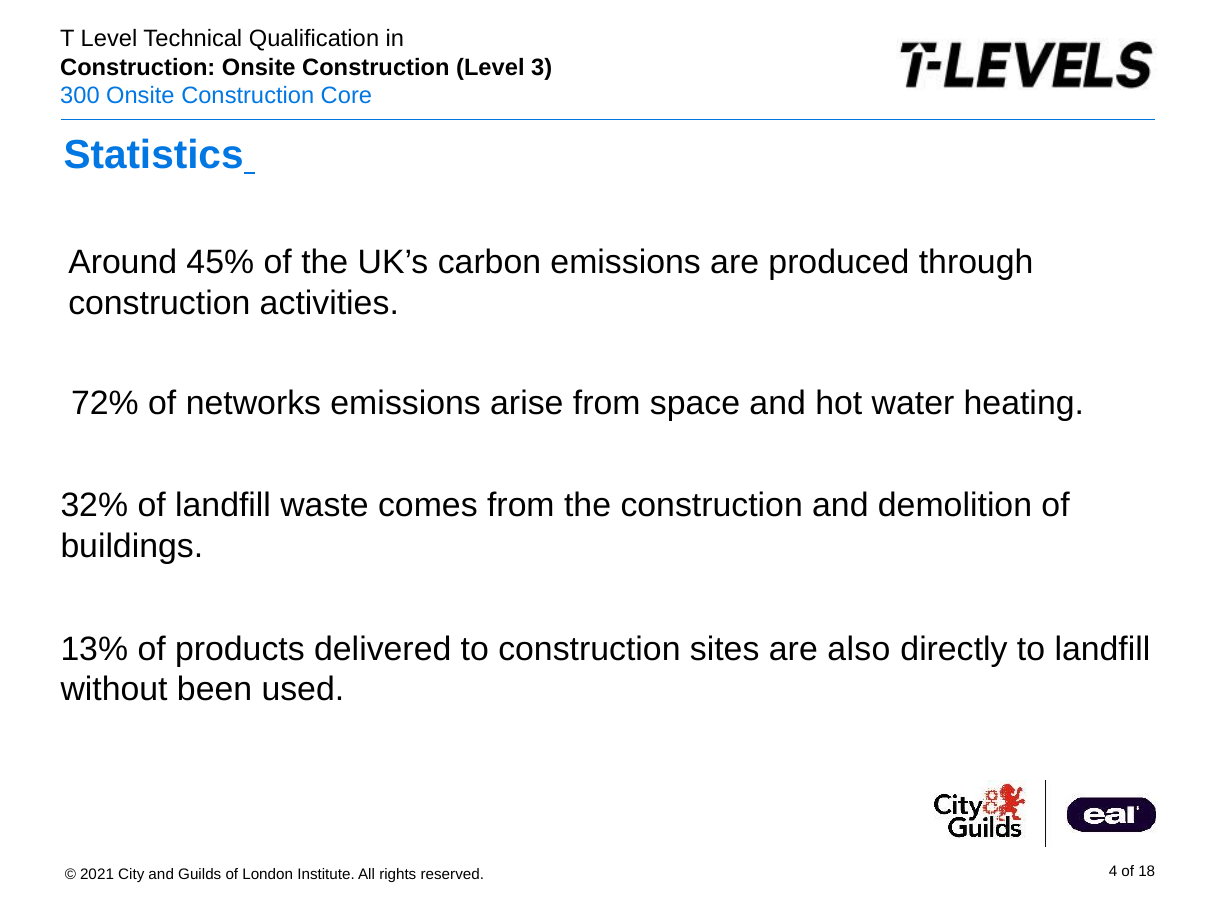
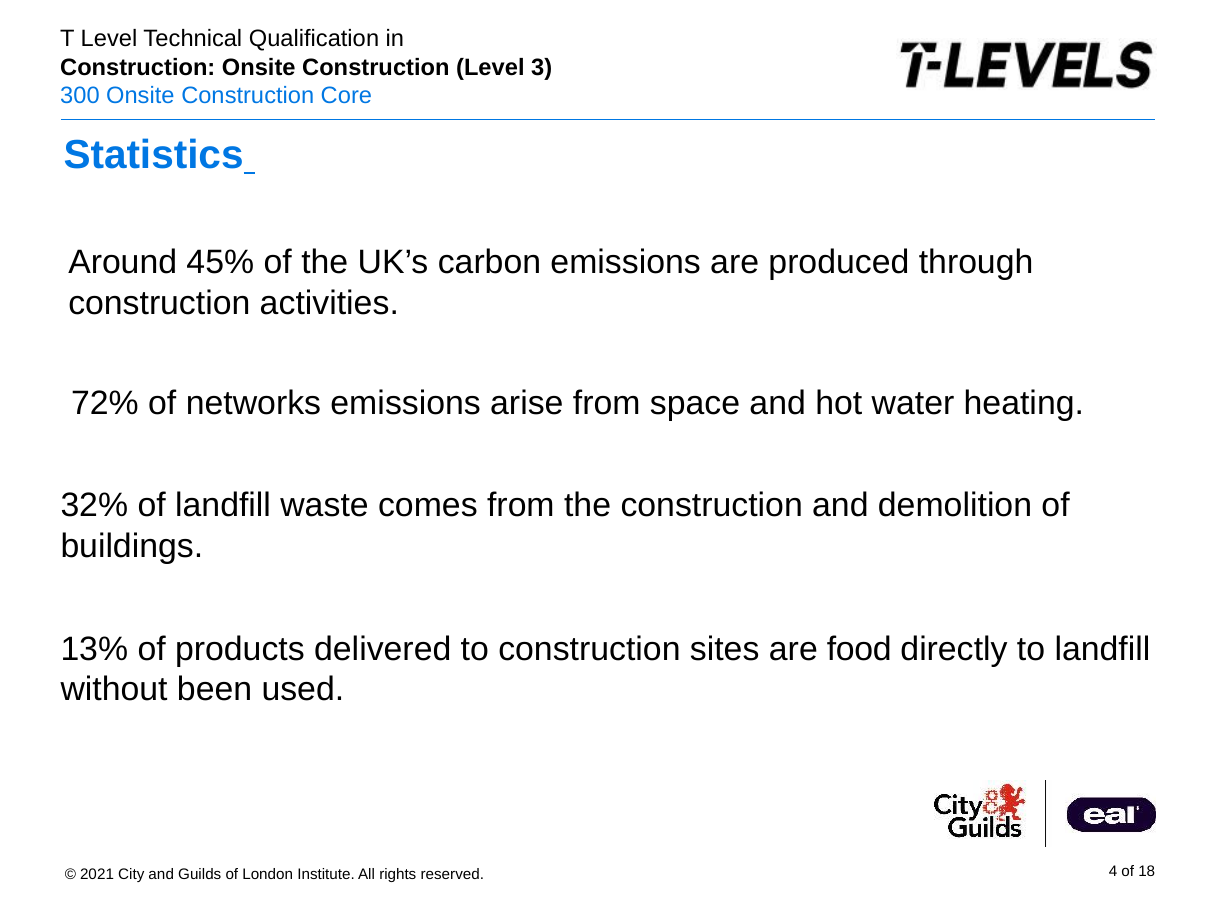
also: also -> food (859, 649)
